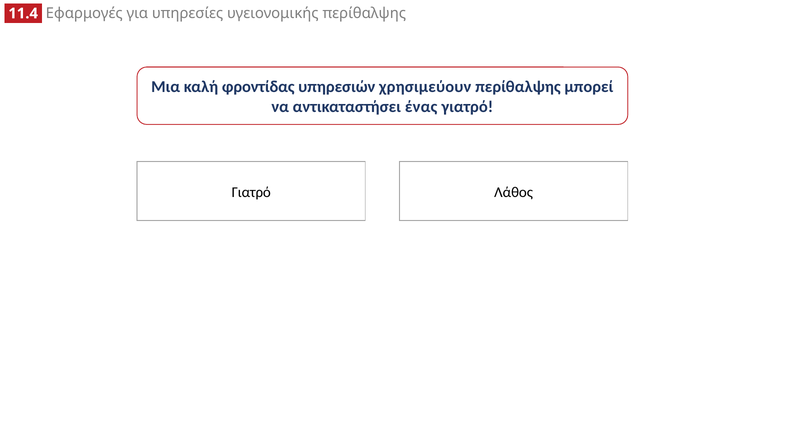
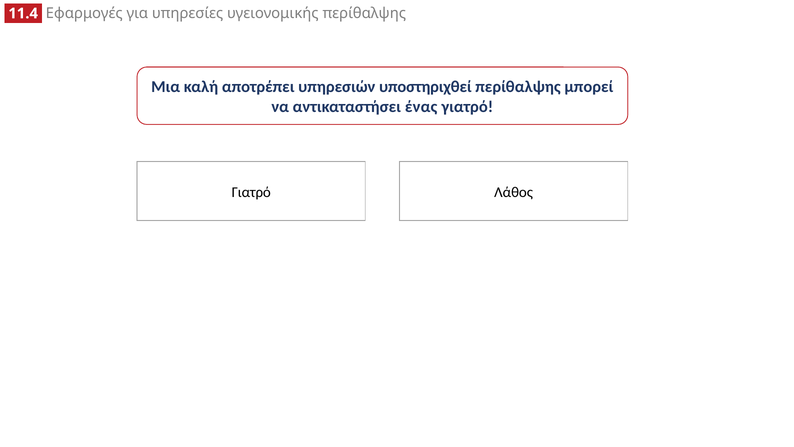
φροντίδας: φροντίδας -> αποτρέπει (258, 87)
χρησιμεύουν: χρησιμεύουν -> υποστηριχθεί (425, 87)
